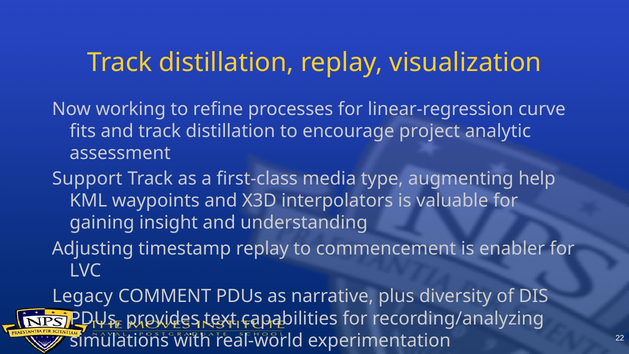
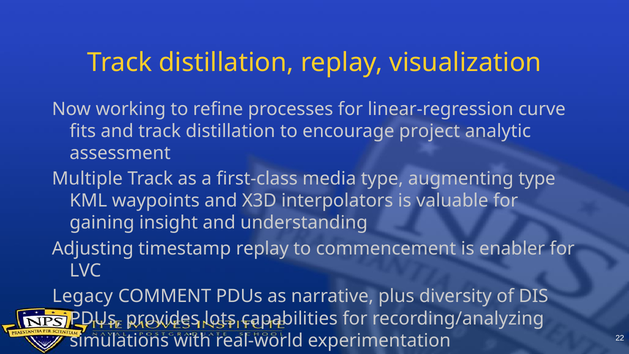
Support: Support -> Multiple (87, 179)
augmenting help: help -> type (537, 179)
text: text -> lots (220, 318)
